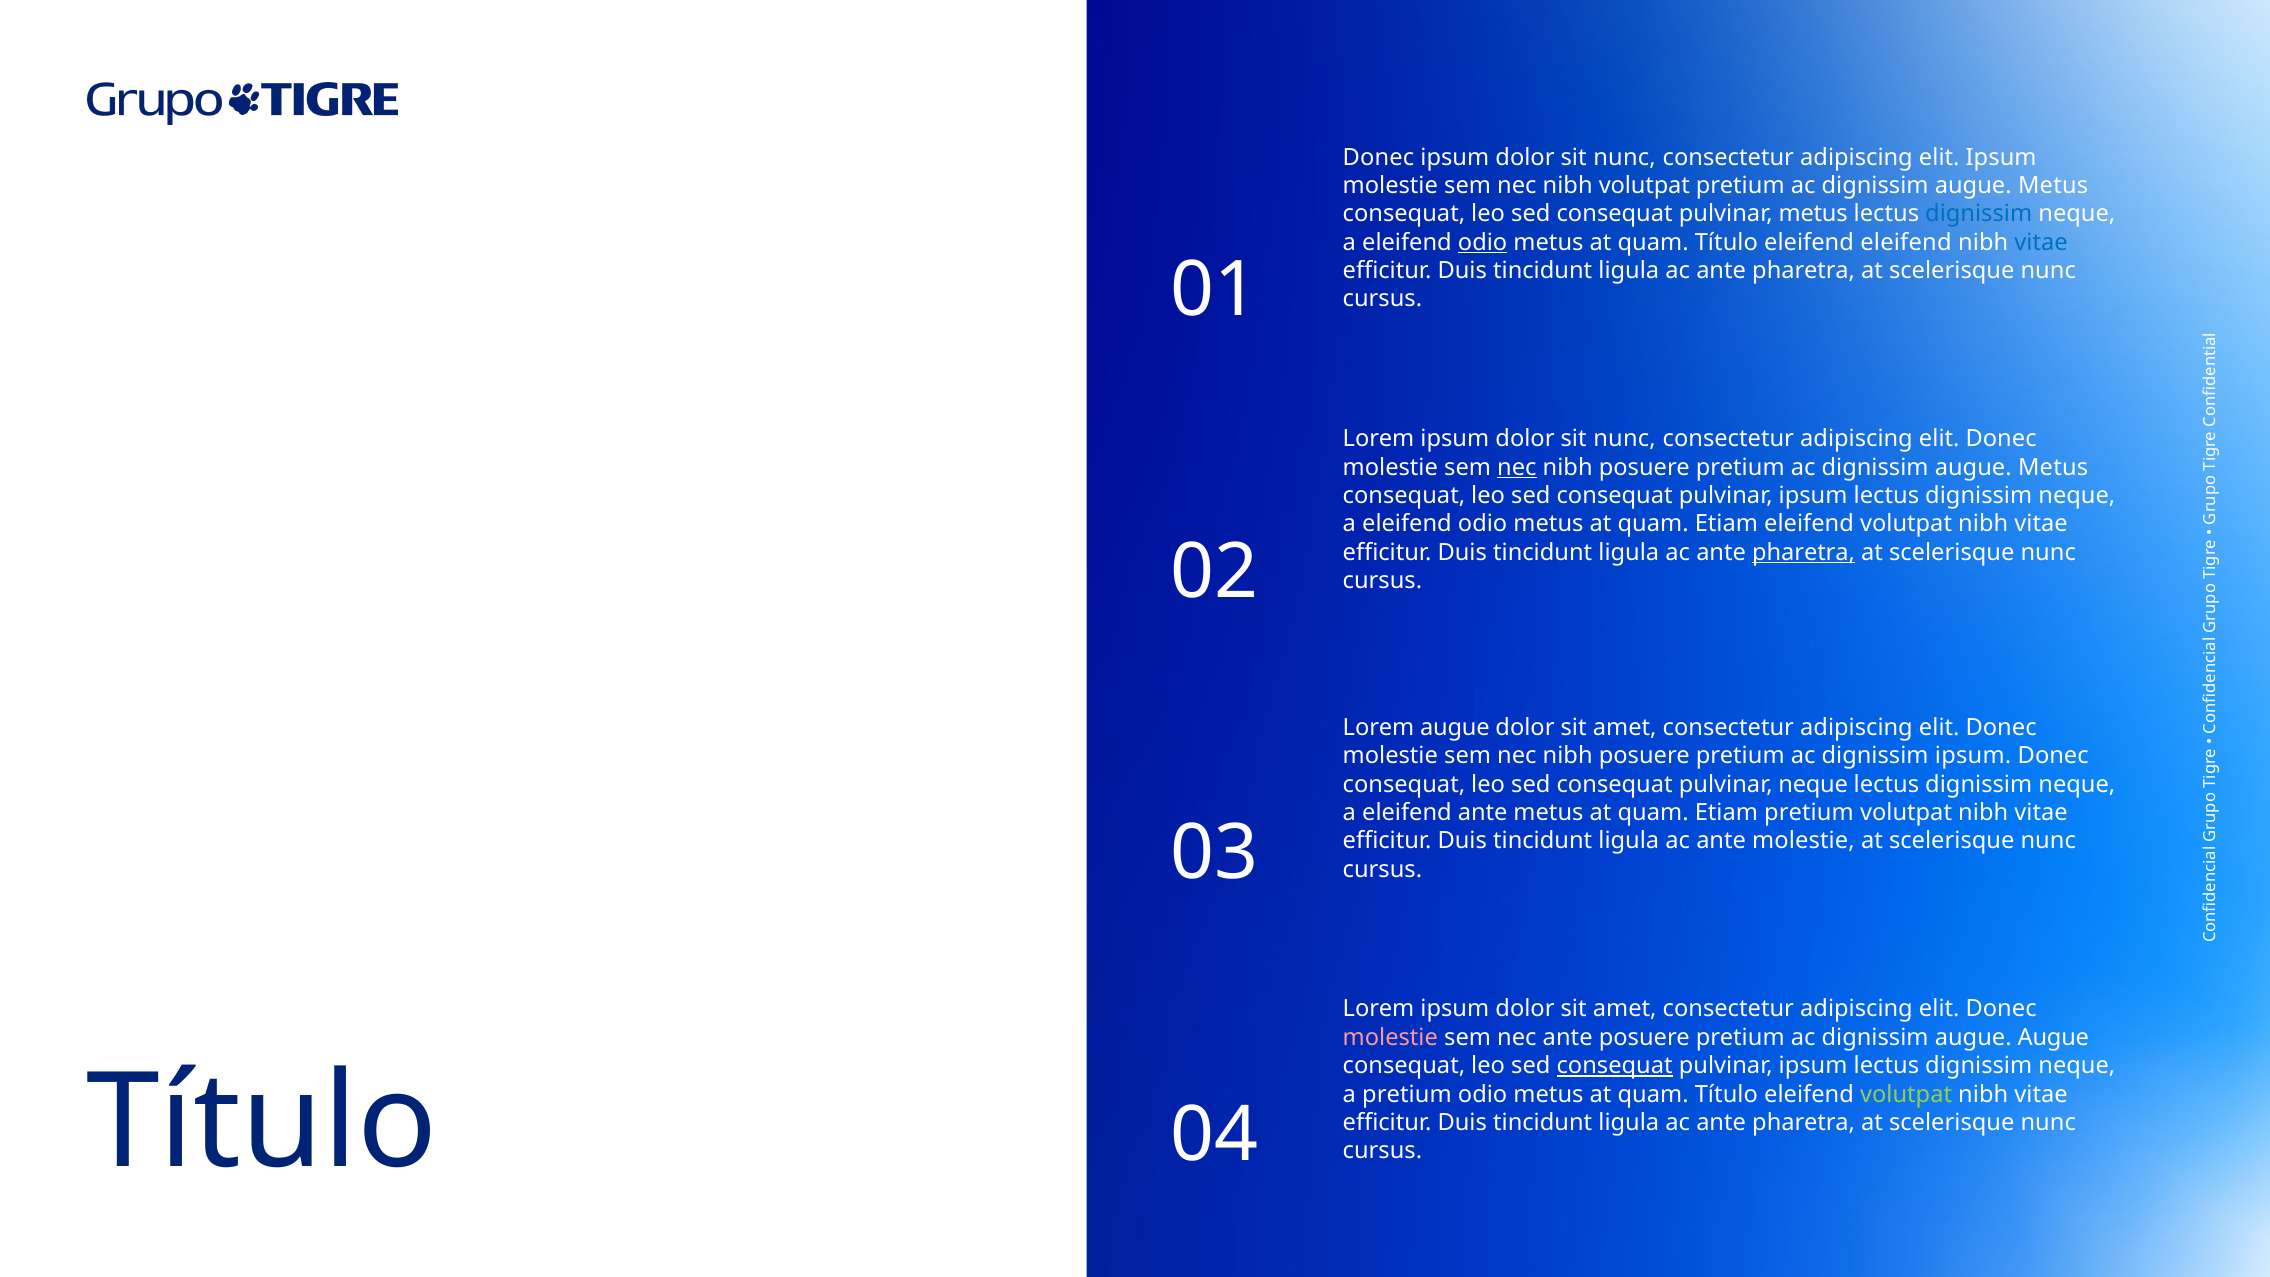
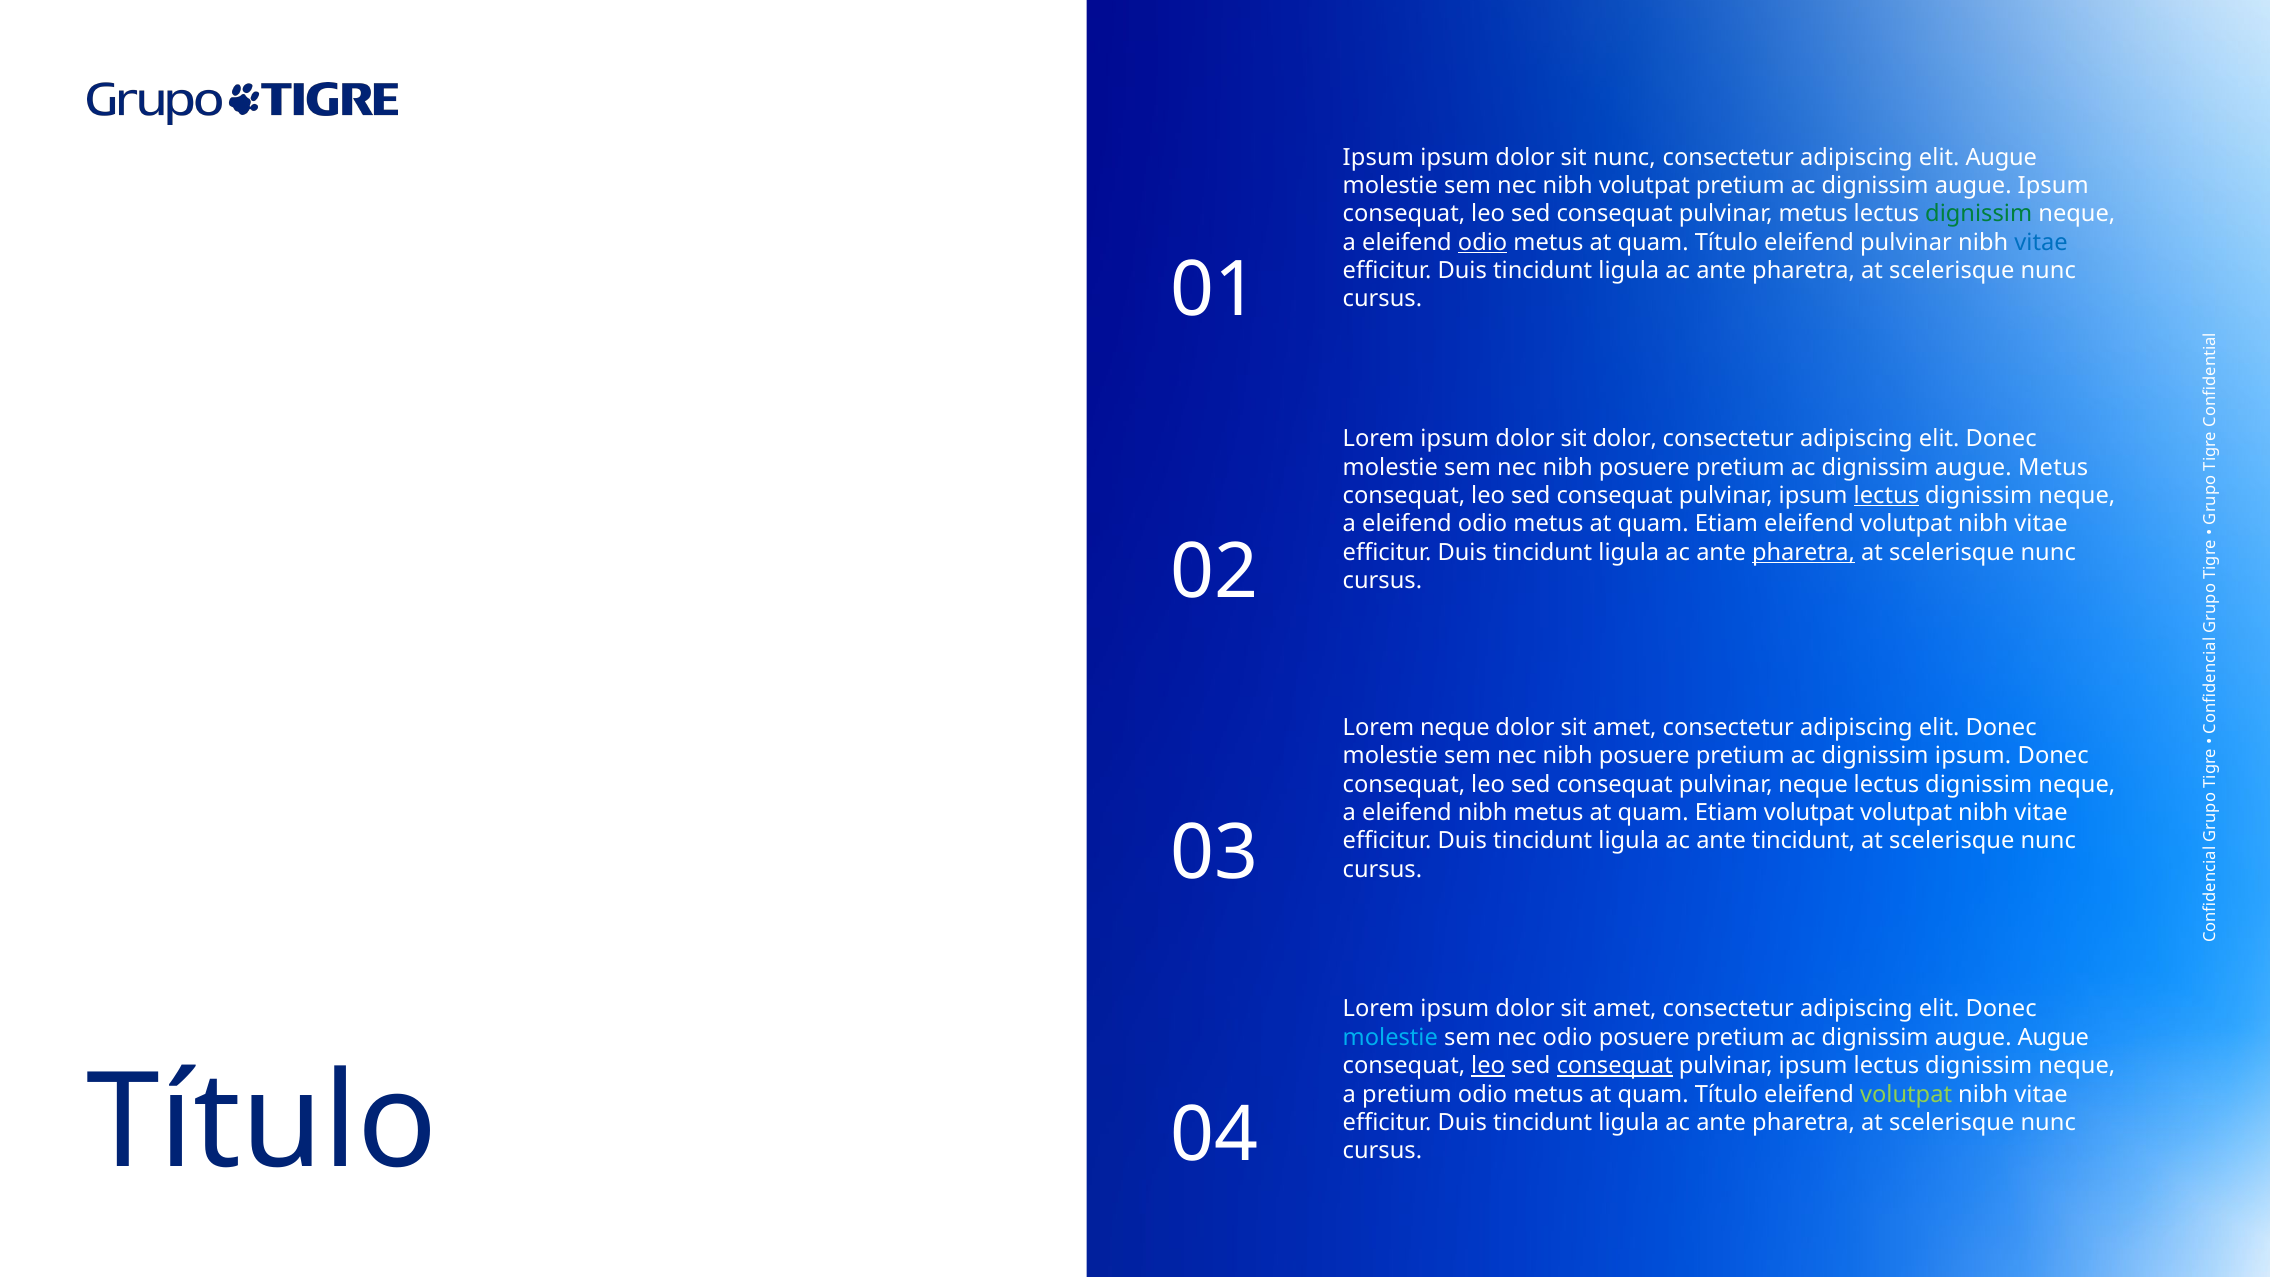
Donec: Donec -> Ipsum (1378, 157)
elit Ipsum: Ipsum -> Augue (2001, 157)
Metus: Metus -> Ipsum (2053, 186)
dignissim colour: blue -> green (1979, 214)
eleifend eleifend: eleifend -> pulvinar (1906, 242)
nunc: nunc -> dolor (1625, 439)
nec underline: present -> none (1517, 467)
lectus underline: none -> present (1886, 496)
Lorem augue: augue -> neque (1455, 727)
eleifend ante: ante -> nibh (1483, 813)
Etiam pretium: pretium -> volutpat (1809, 813)
ante molestie: molestie -> tincidunt (1804, 841)
molestie colour: pink -> light blue (1390, 1037)
nec ante: ante -> odio (1568, 1037)
leo underline: none -> present (1488, 1066)
